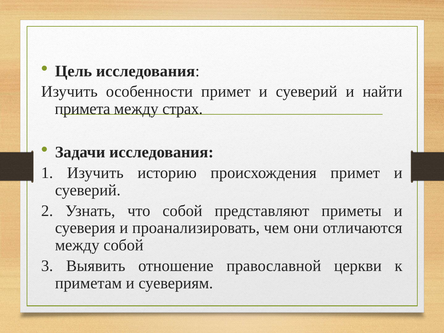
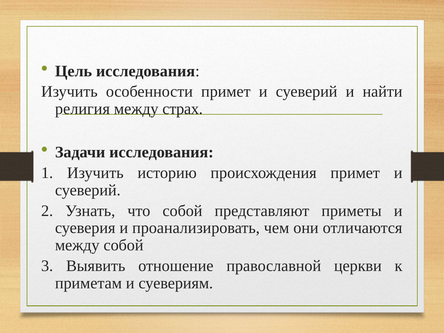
примета: примета -> религия (82, 109)
